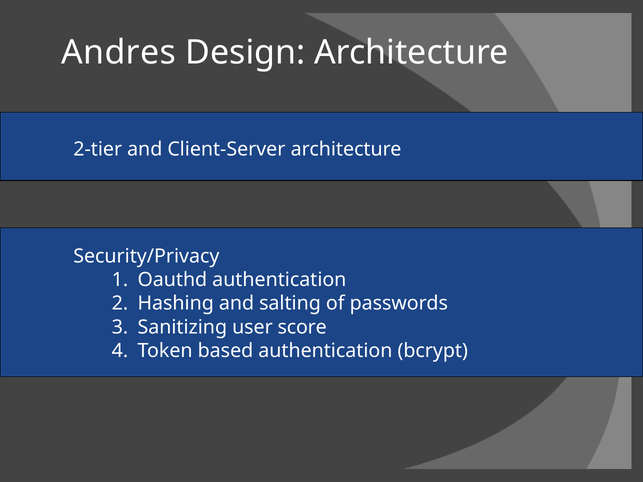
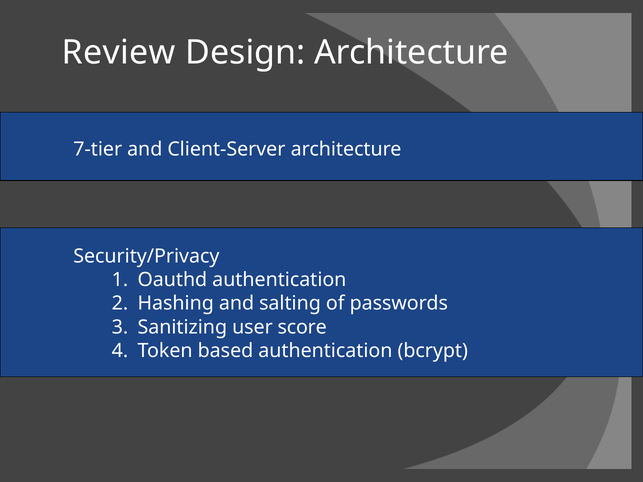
Andres: Andres -> Review (119, 53)
2-tier: 2-tier -> 7-tier (98, 150)
